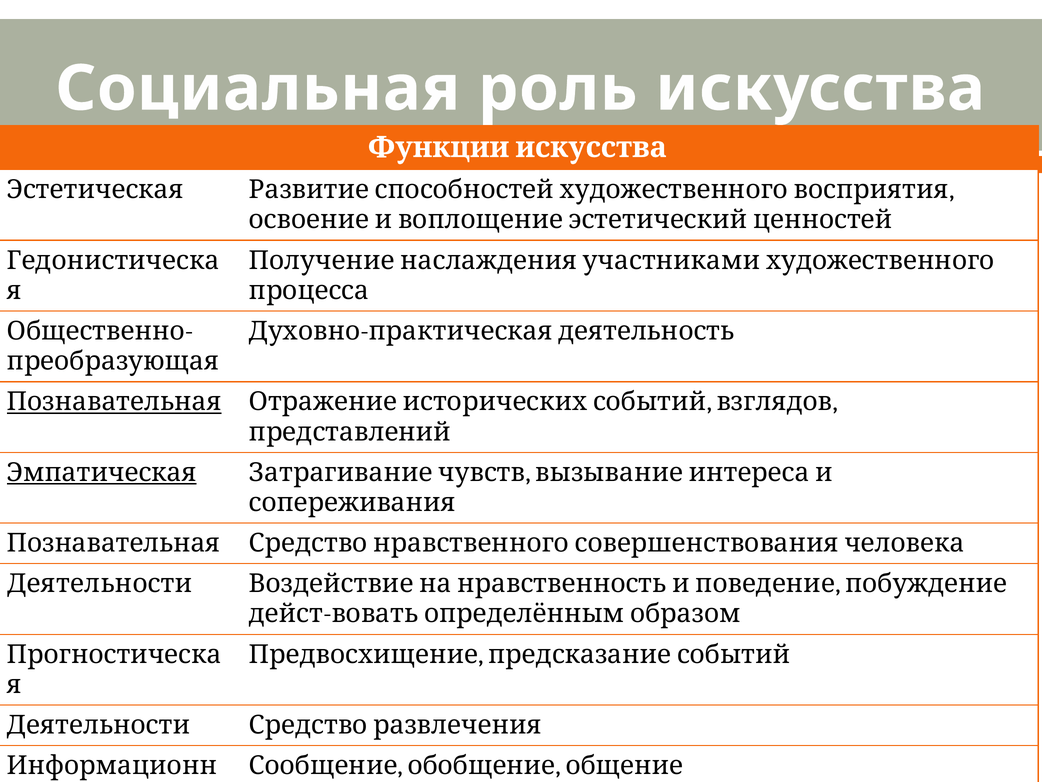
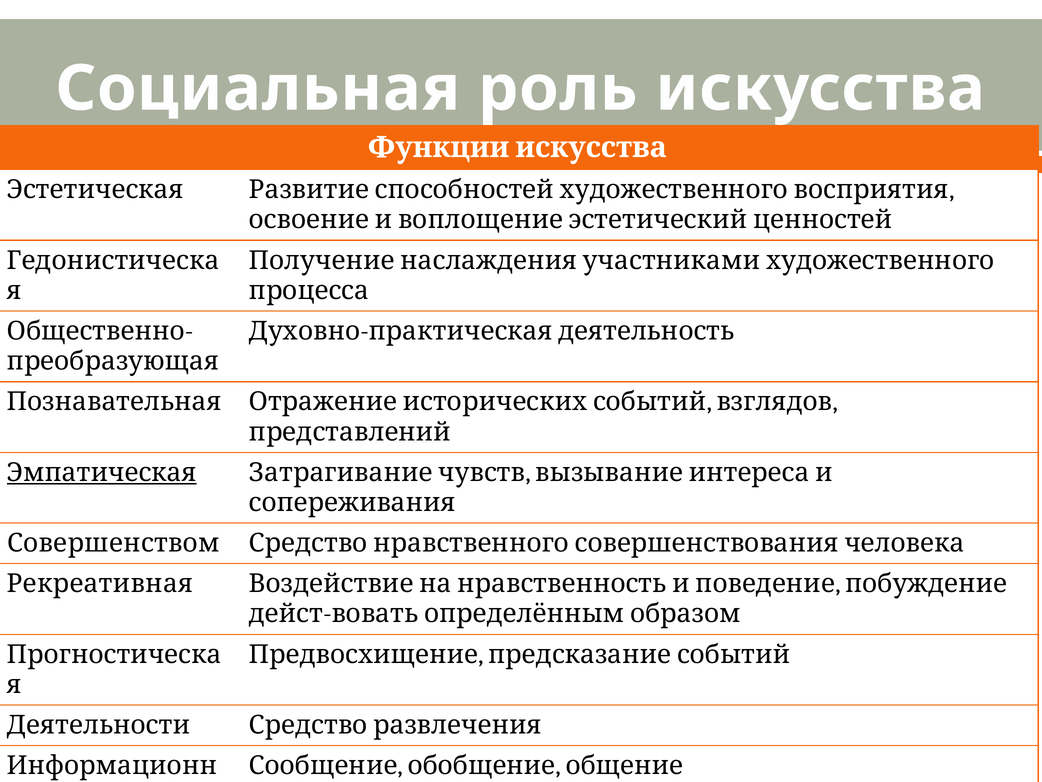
Познавательная underline: present -> none (114, 402)
Познавательная: Познавательная -> Совершенством (113, 543)
Деятельности: Деятельности -> Рекреативная (100, 583)
